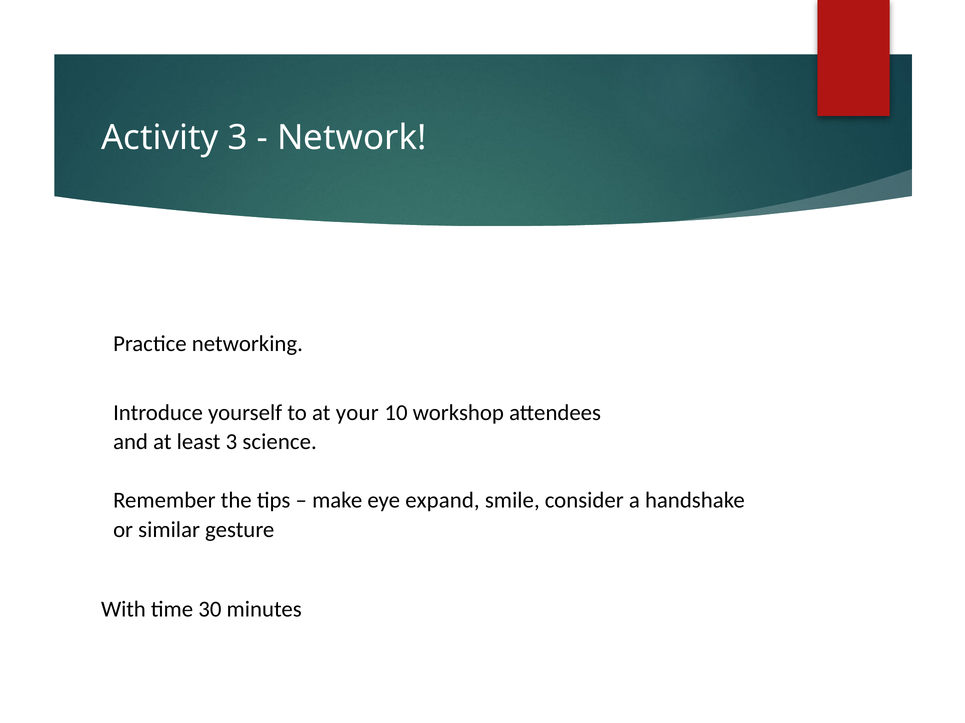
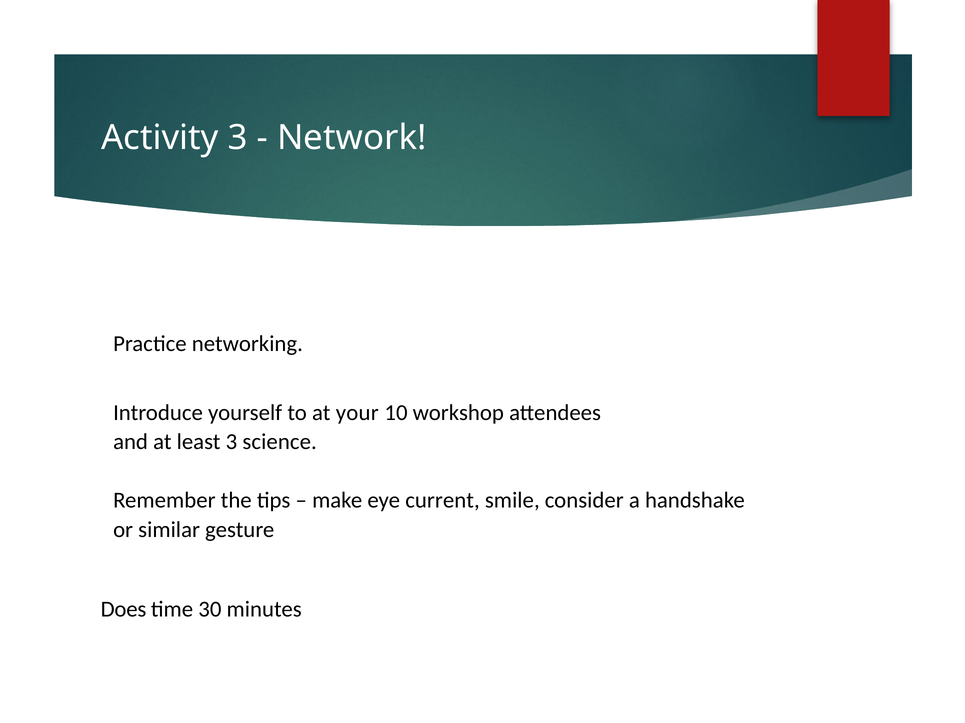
expand: expand -> current (442, 501)
With: With -> Does (123, 610)
